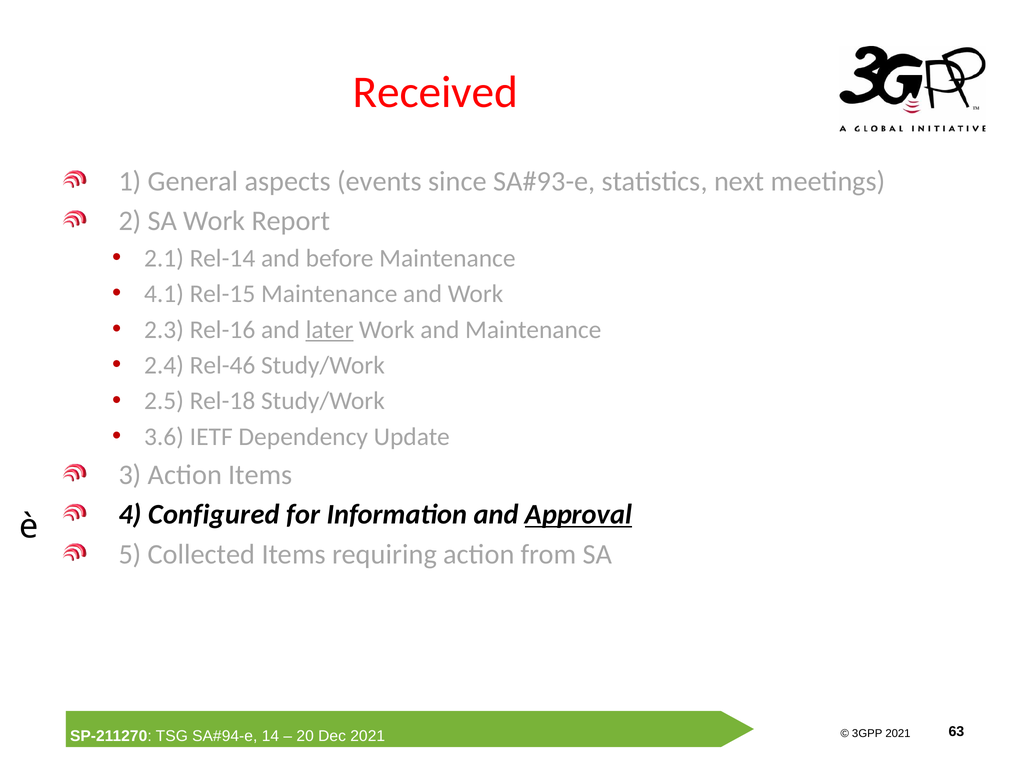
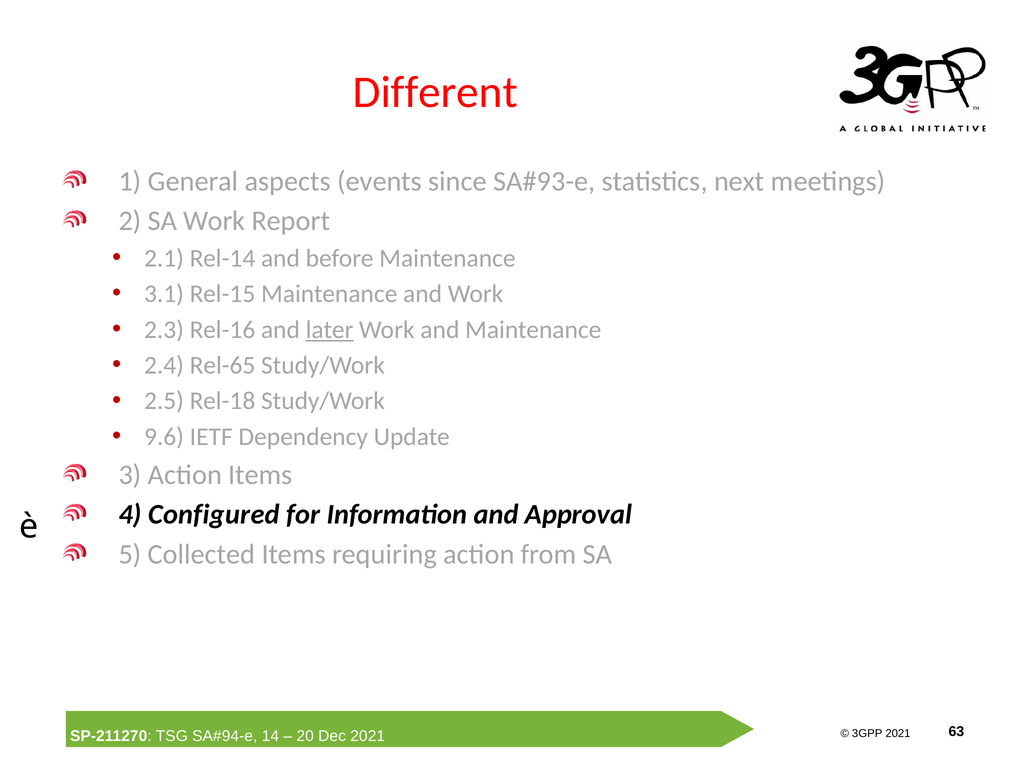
Received: Received -> Different (435, 92)
4.1: 4.1 -> 3.1 (164, 294)
Rel-46: Rel-46 -> Rel-65 (223, 365)
3.6: 3.6 -> 9.6 (164, 437)
Approval underline: present -> none (579, 515)
